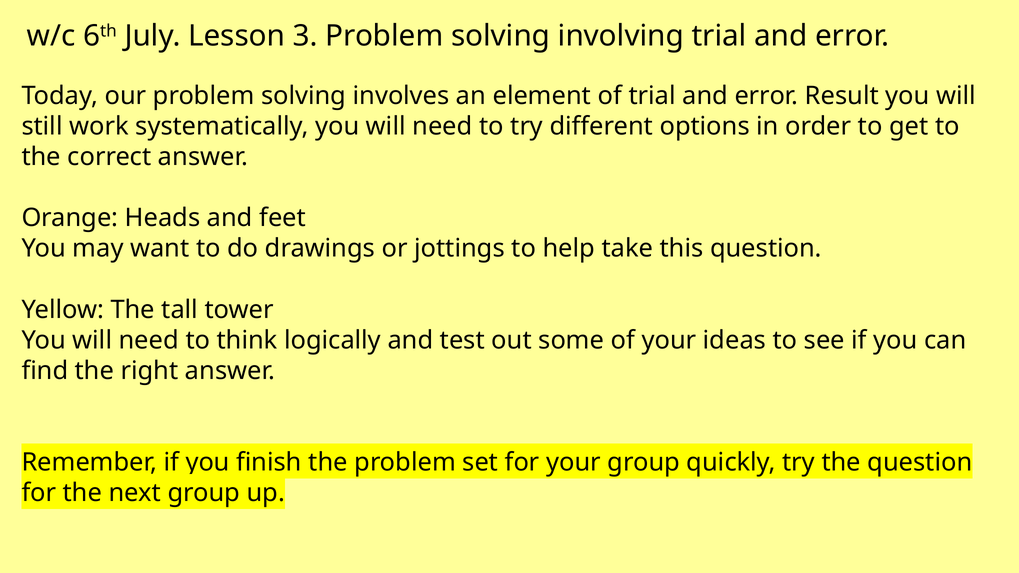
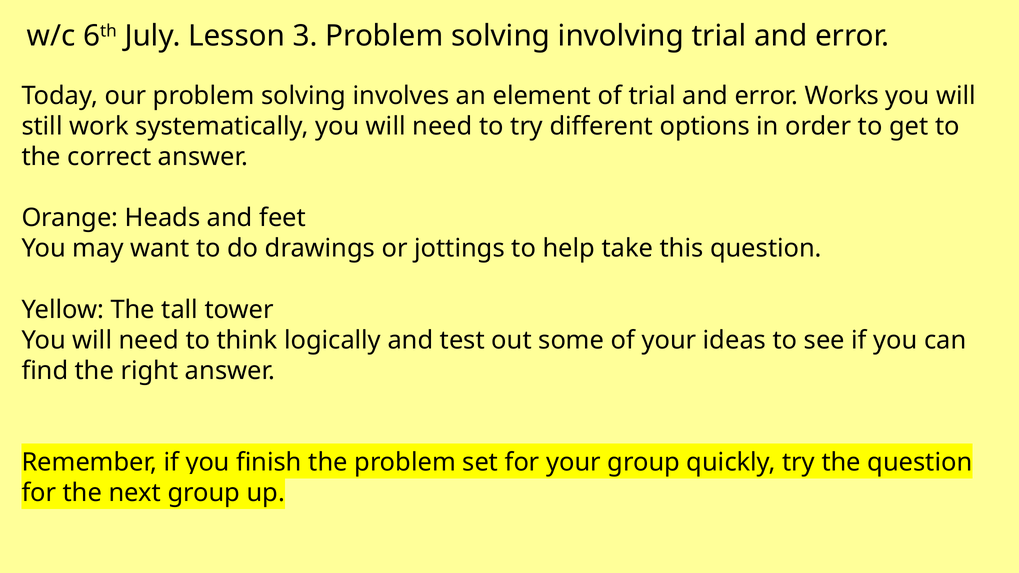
Result: Result -> Works (842, 96)
